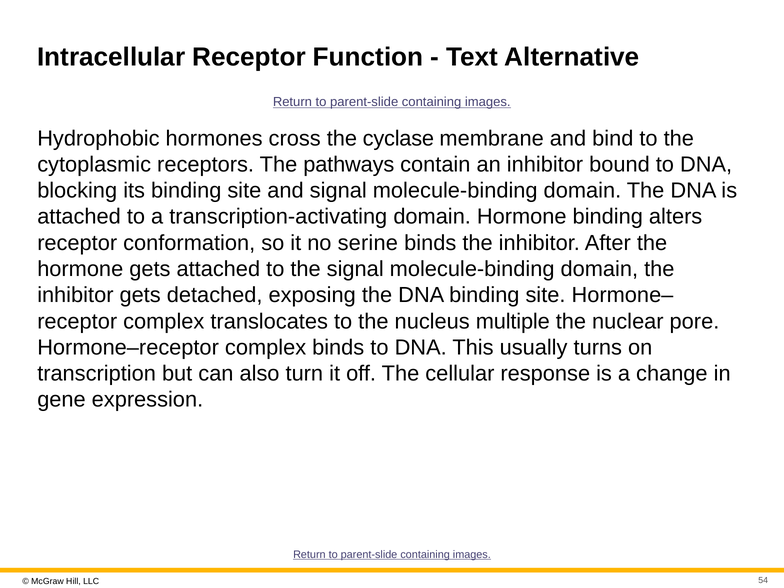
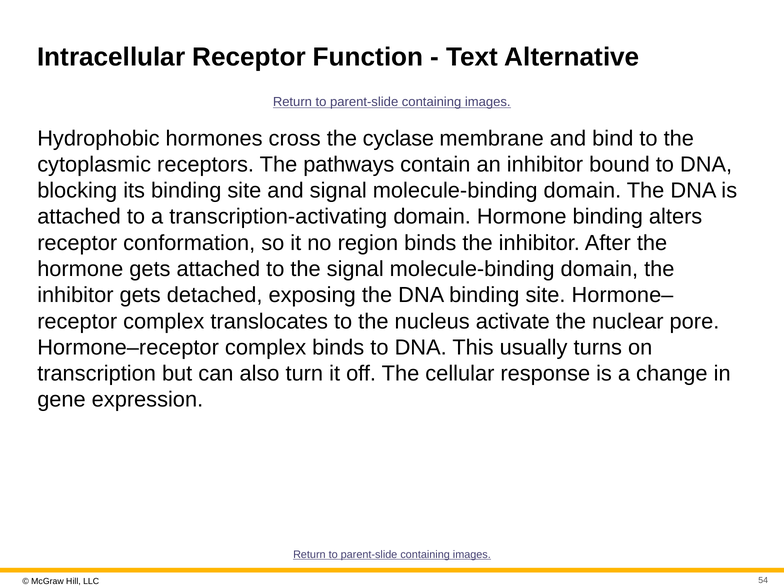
serine: serine -> region (368, 243)
multiple: multiple -> activate (513, 321)
